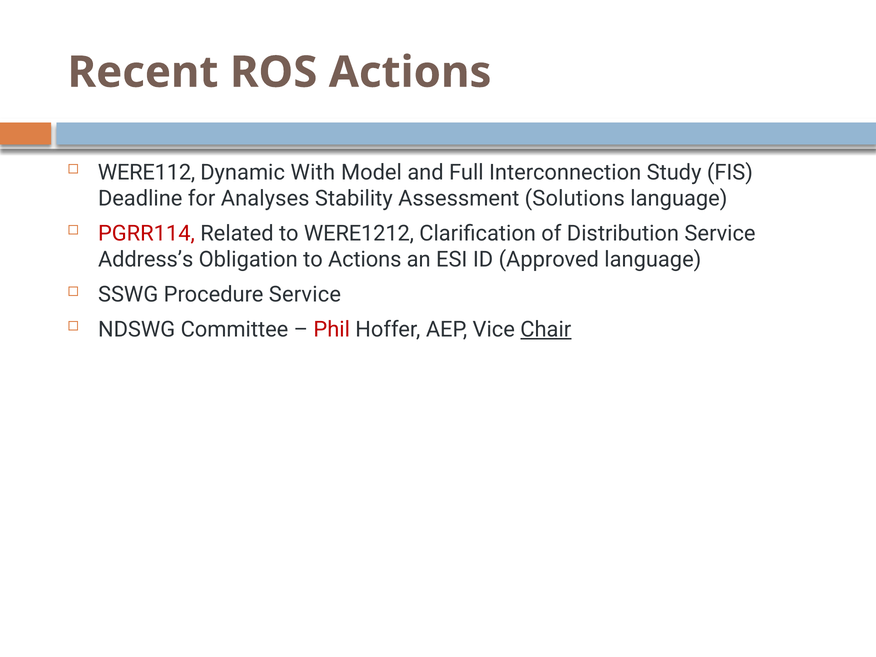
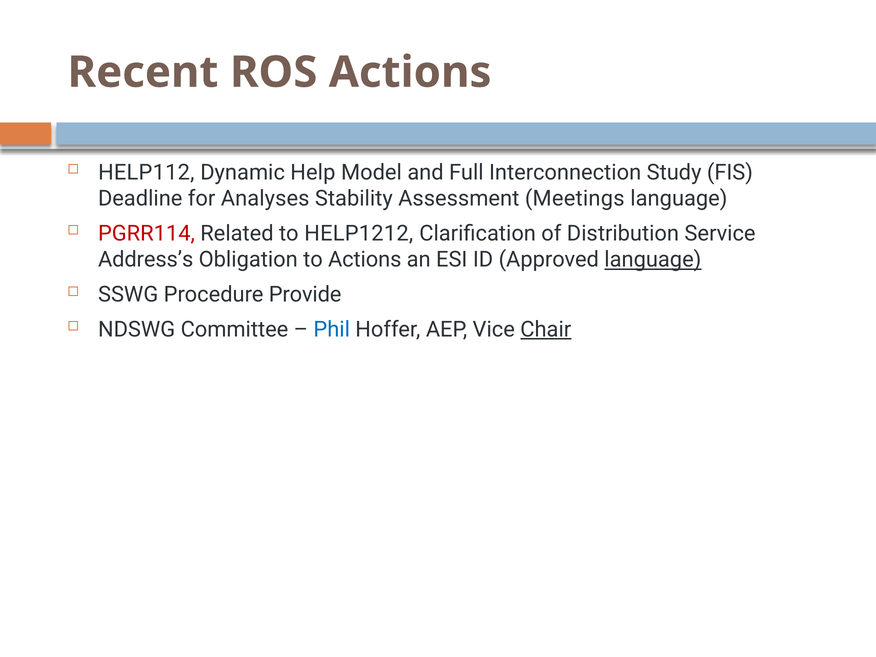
WERE112: WERE112 -> HELP112 (146, 172)
With: With -> Help (313, 172)
Solutions: Solutions -> Meetings (575, 199)
WERE1212: WERE1212 -> HELP1212 (359, 233)
language underline: none -> present (653, 260)
Procedure Service: Service -> Provide (305, 295)
Phil colour: red -> blue (332, 329)
